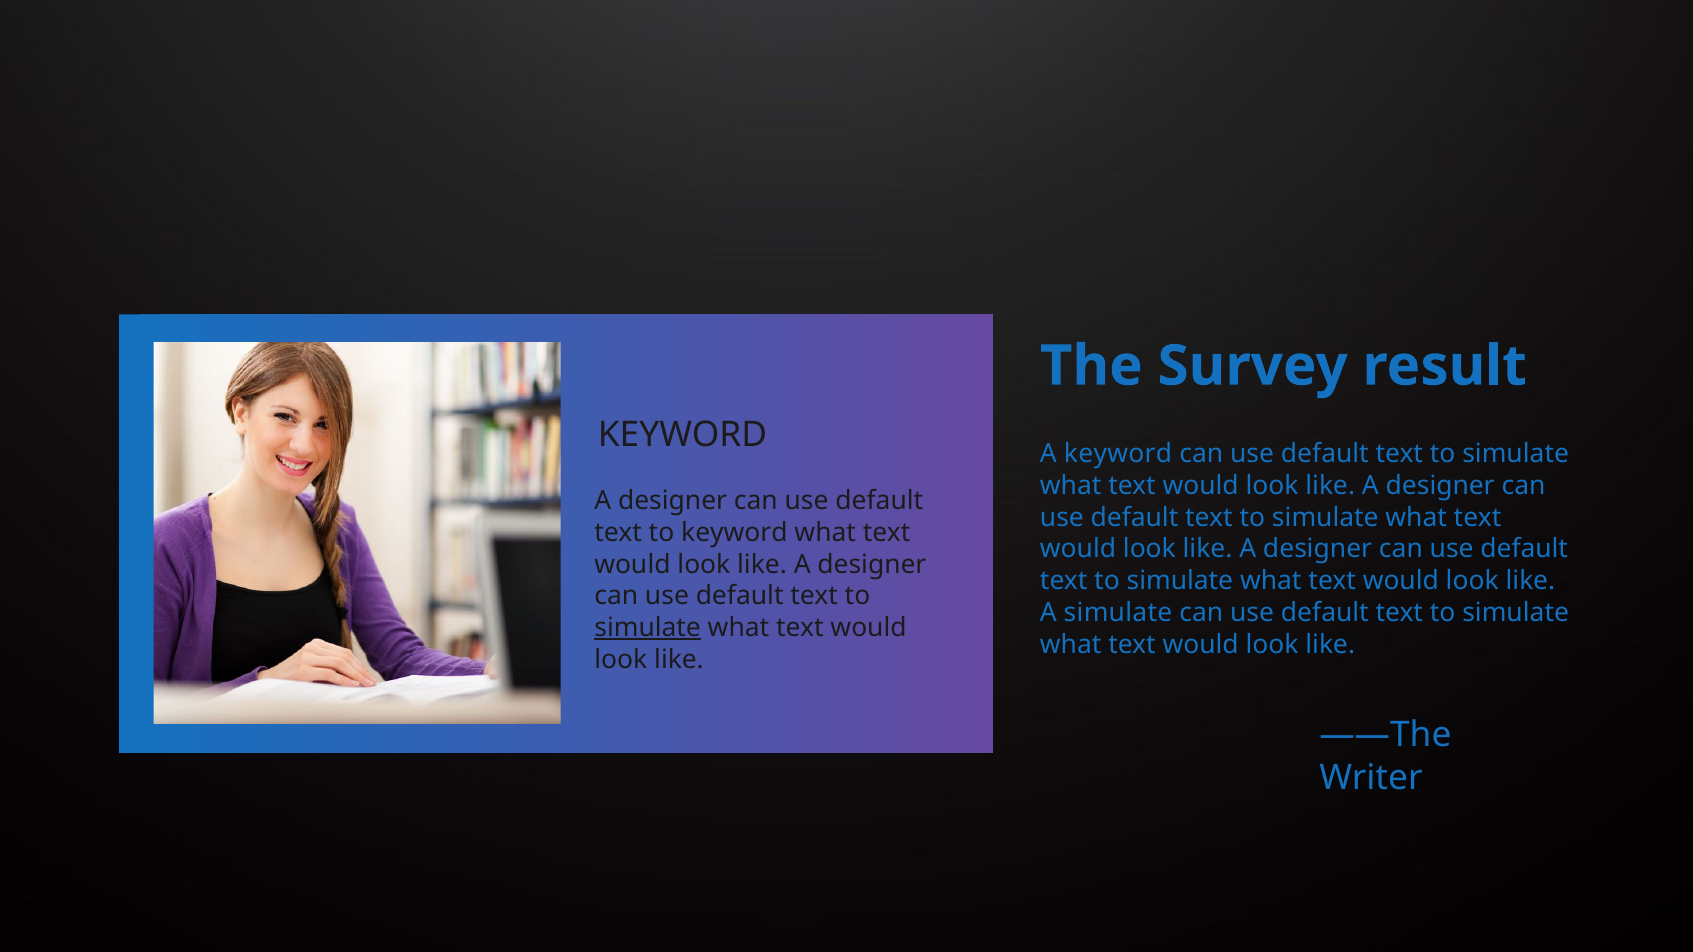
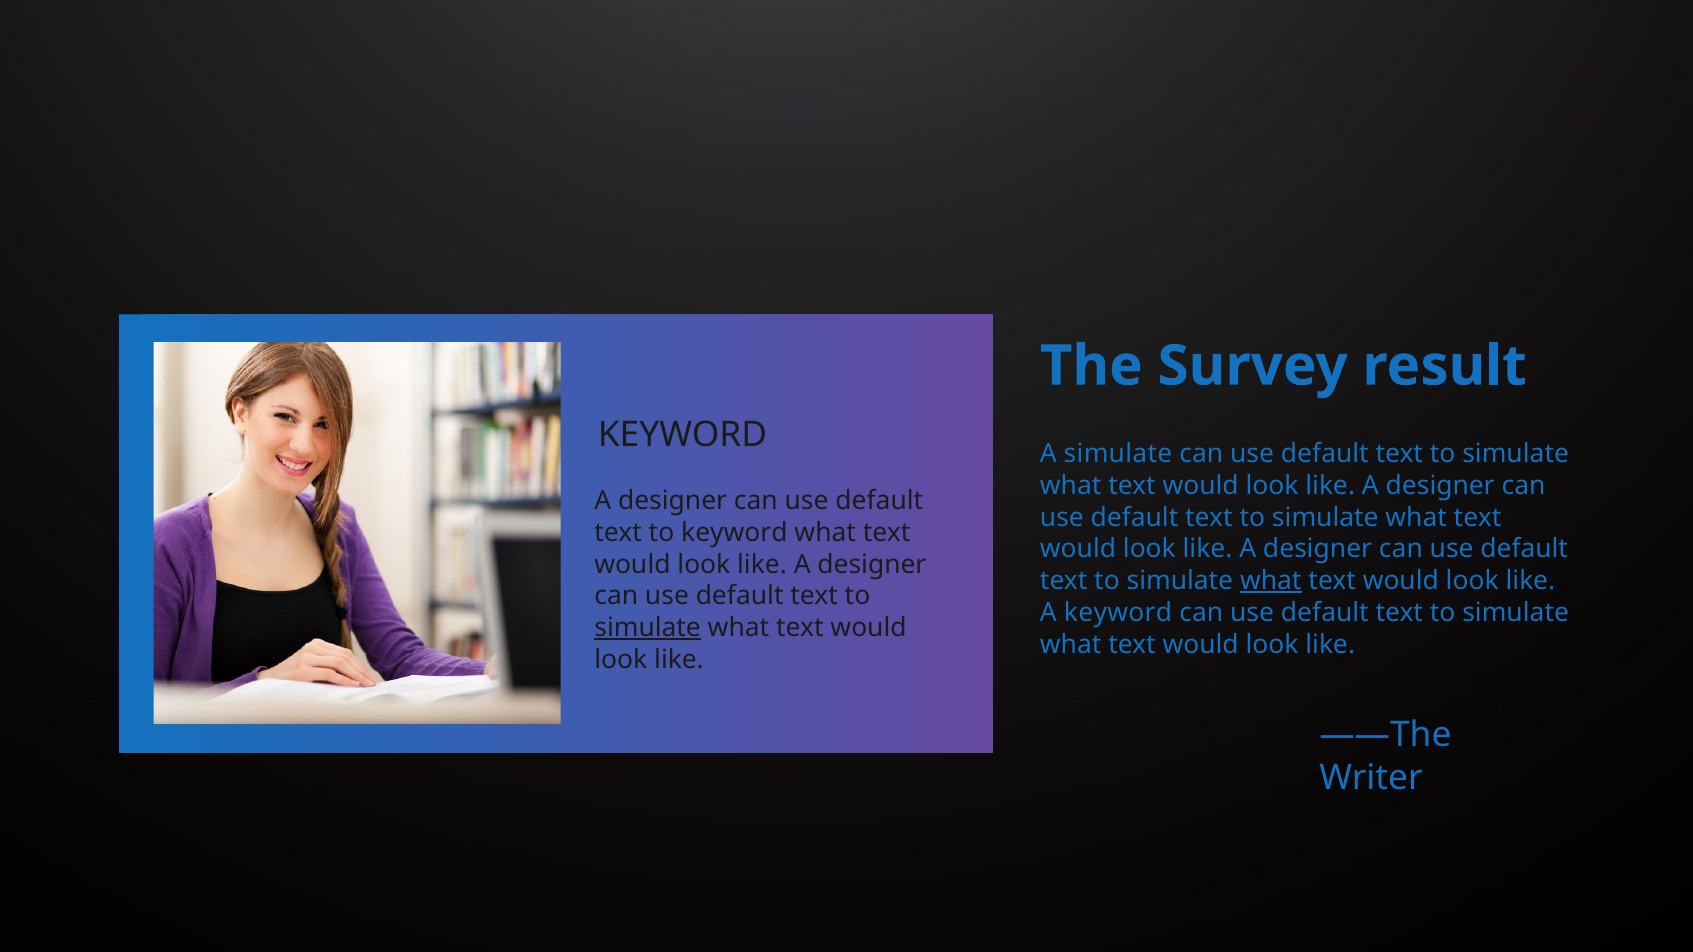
A keyword: keyword -> simulate (1118, 454)
what underline: none -> present (1271, 581)
A simulate: simulate -> keyword (1118, 613)
